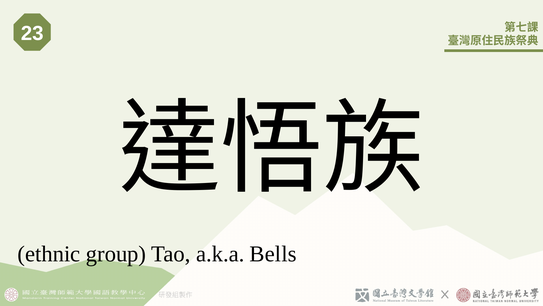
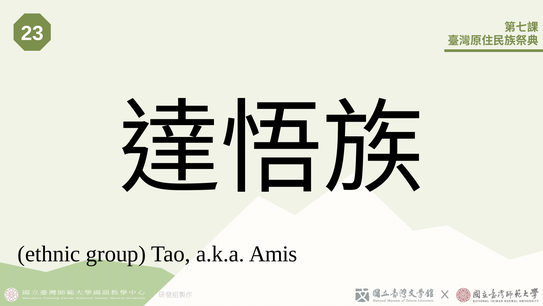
Bells: Bells -> Amis (273, 253)
